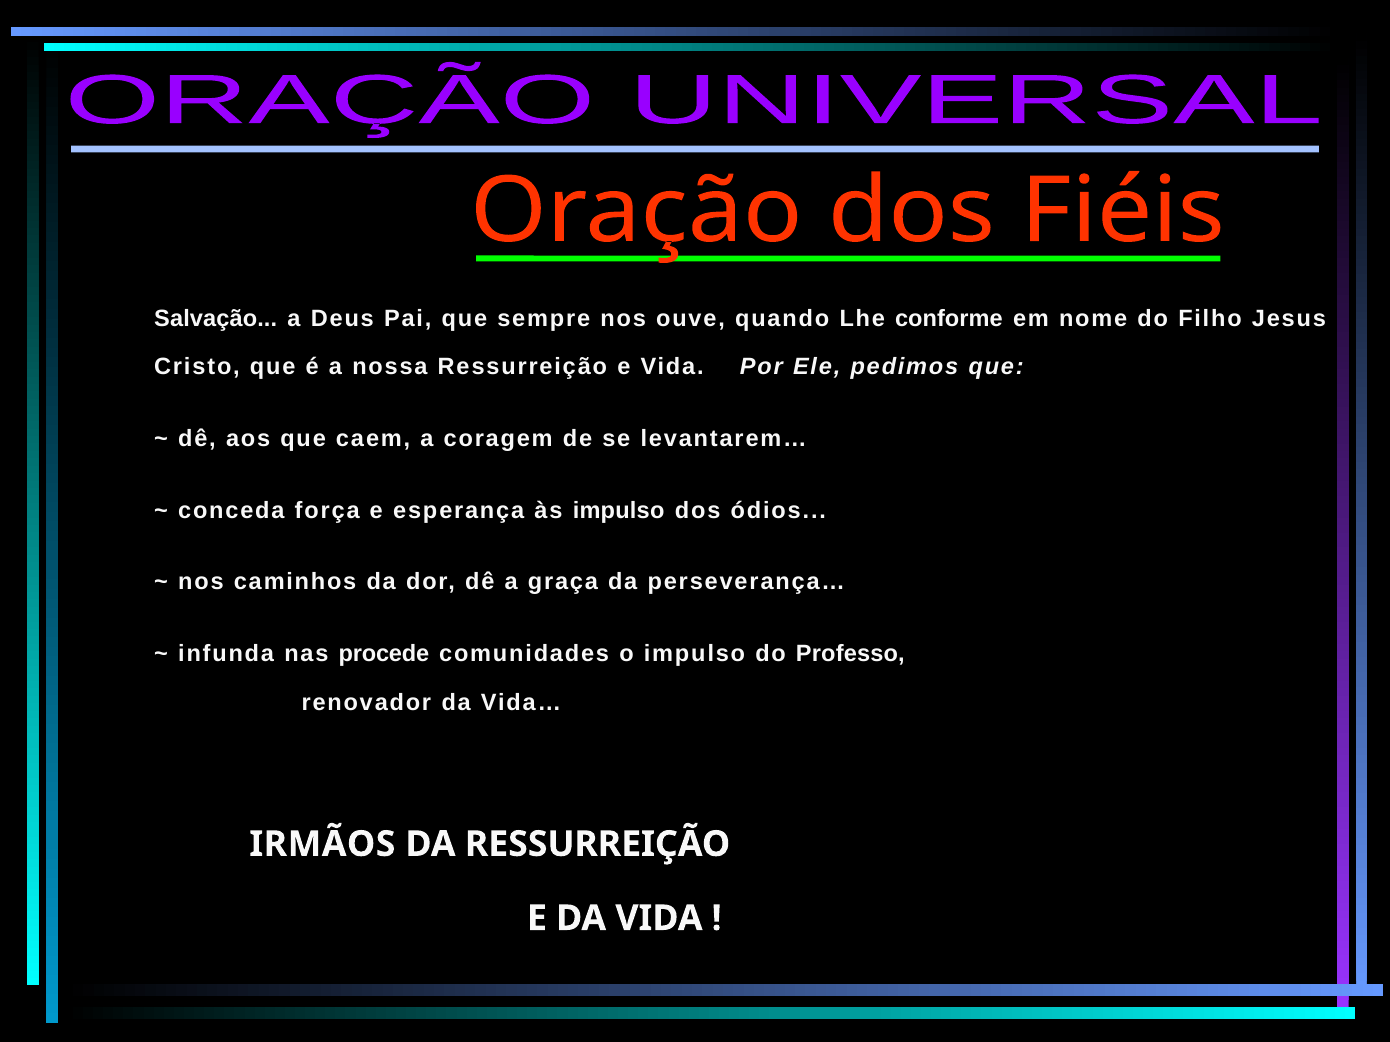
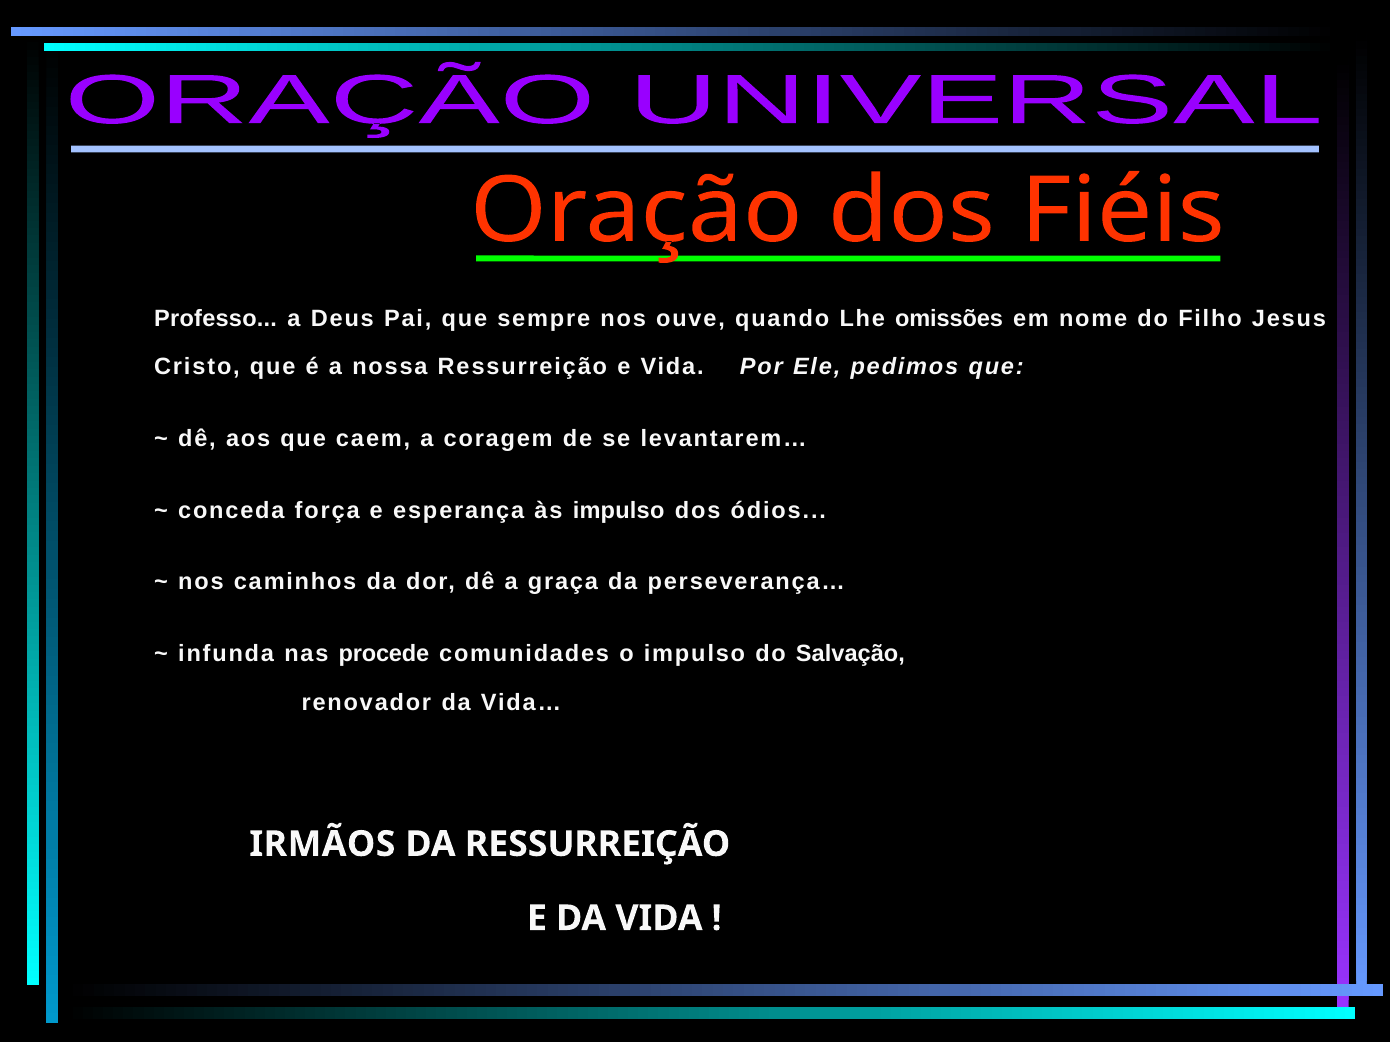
Salvação: Salvação -> Professo (216, 318)
conforme: conforme -> omissões (949, 318)
Professo: Professo -> Salvação (850, 654)
